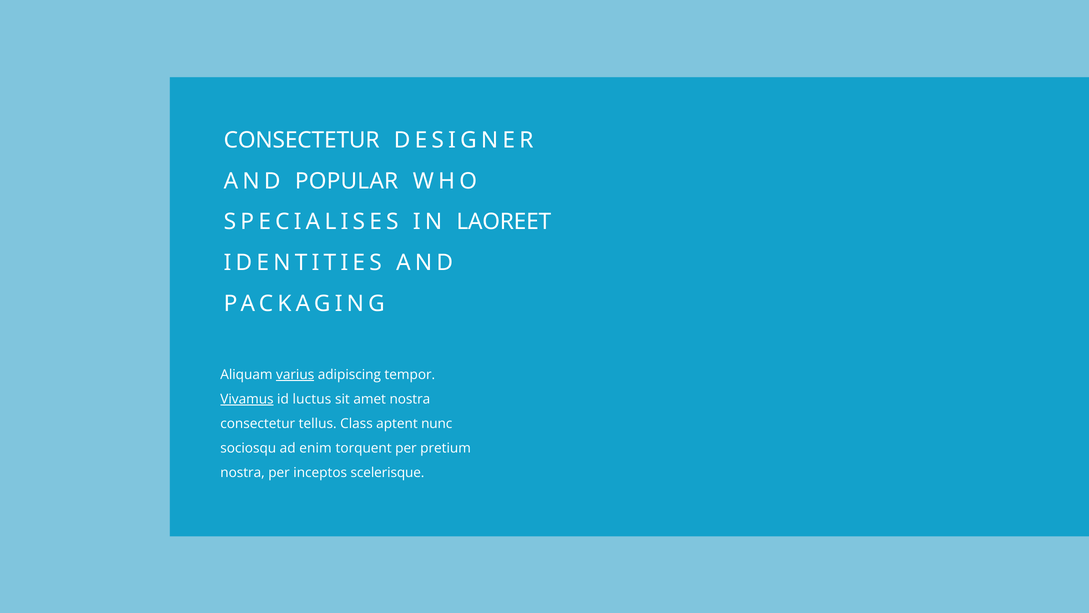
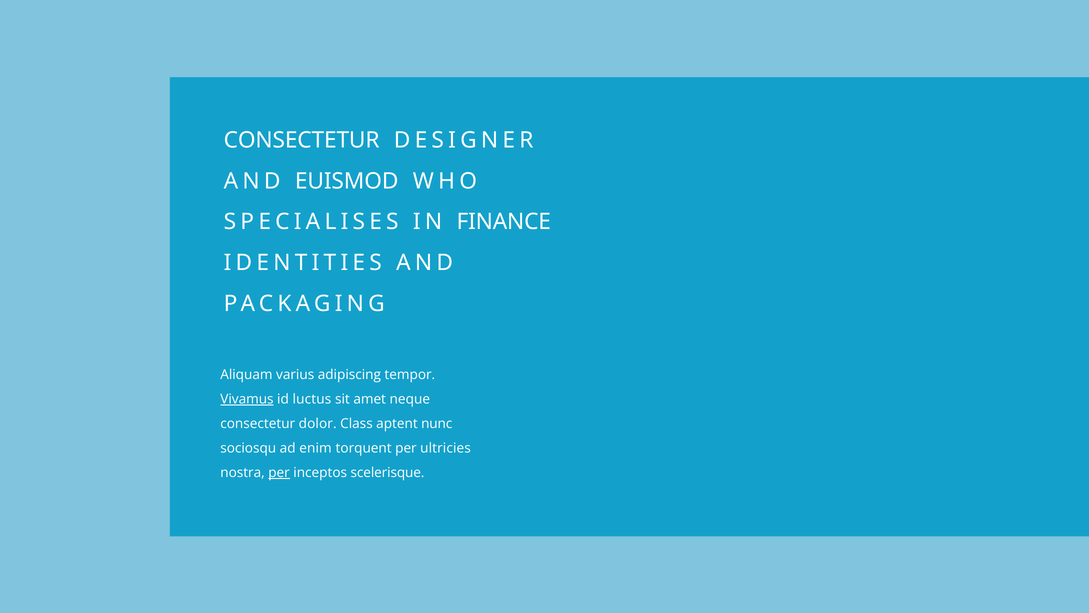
POPULAR: POPULAR -> EUISMOD (347, 181)
LAOREET: LAOREET -> FINANCE (504, 222)
varius underline: present -> none (295, 374)
amet nostra: nostra -> neque (410, 399)
tellus: tellus -> dolor (318, 423)
pretium: pretium -> ultricies (446, 448)
per underline: none -> present (279, 472)
